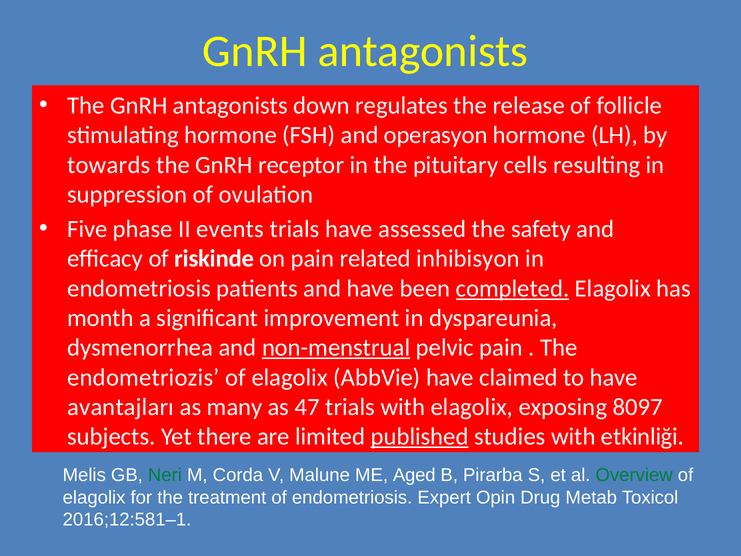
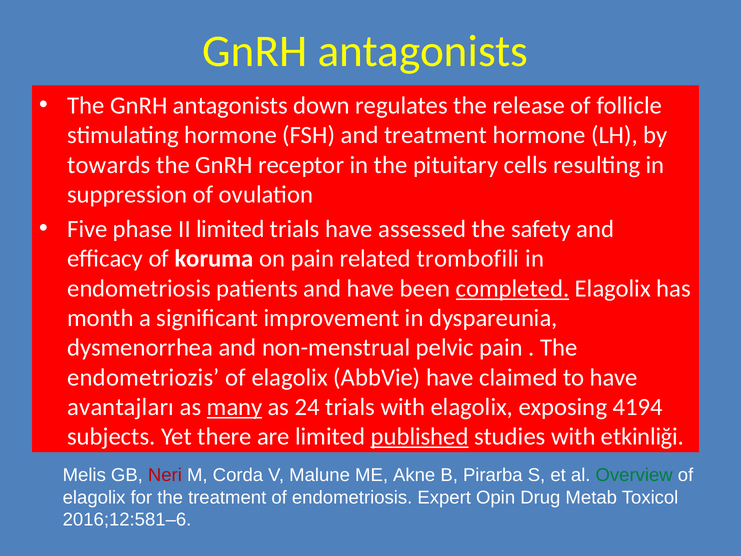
and operasyon: operasyon -> treatment (436, 135)
II events: events -> limited (230, 229)
riskinde: riskinde -> koruma (214, 259)
inhibisyon: inhibisyon -> trombofili (468, 259)
non-menstrual underline: present -> none (336, 348)
many underline: none -> present (235, 407)
47: 47 -> 24 (307, 407)
8097: 8097 -> 4194 (638, 407)
Neri colour: green -> red (165, 475)
Aged: Aged -> Akne (414, 475)
2016;12:581–1: 2016;12:581–1 -> 2016;12:581–6 (127, 520)
